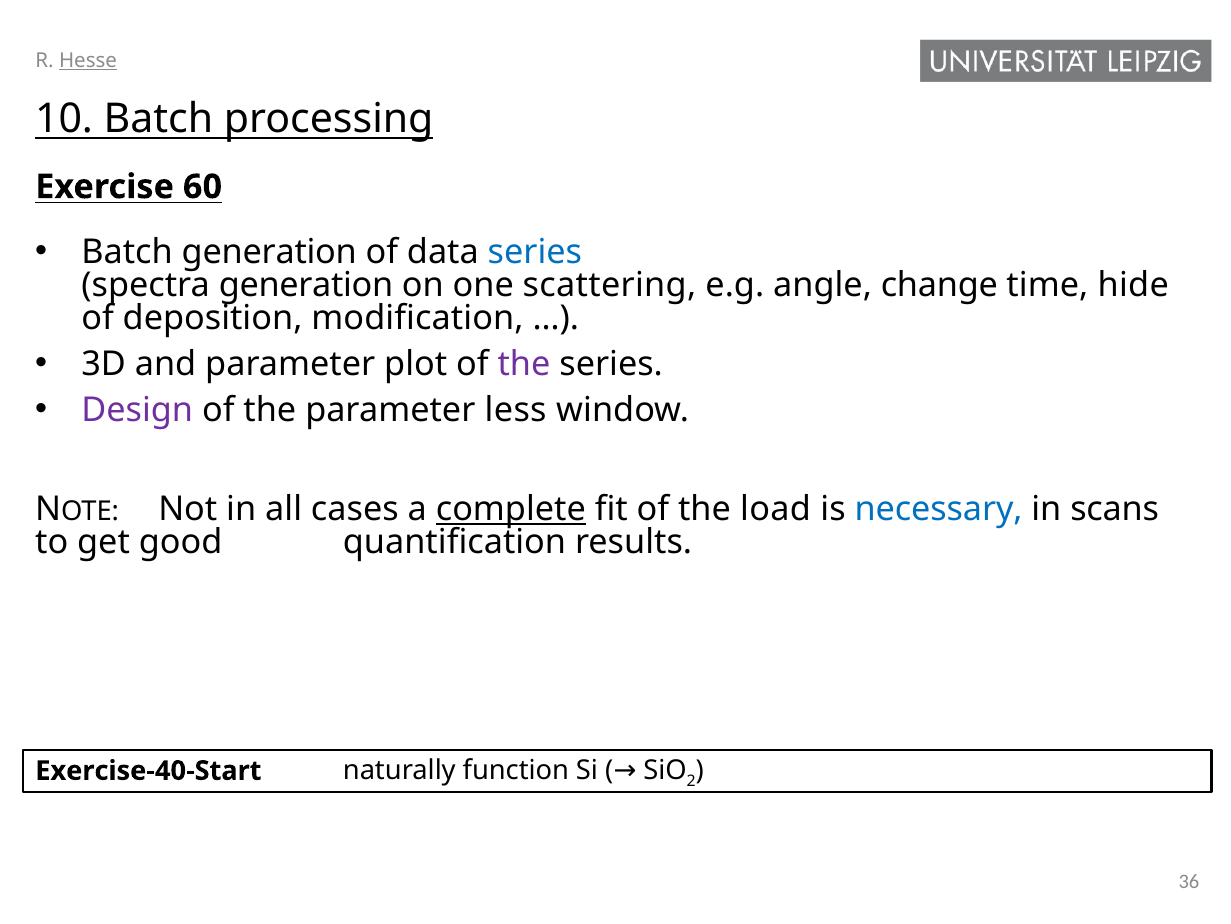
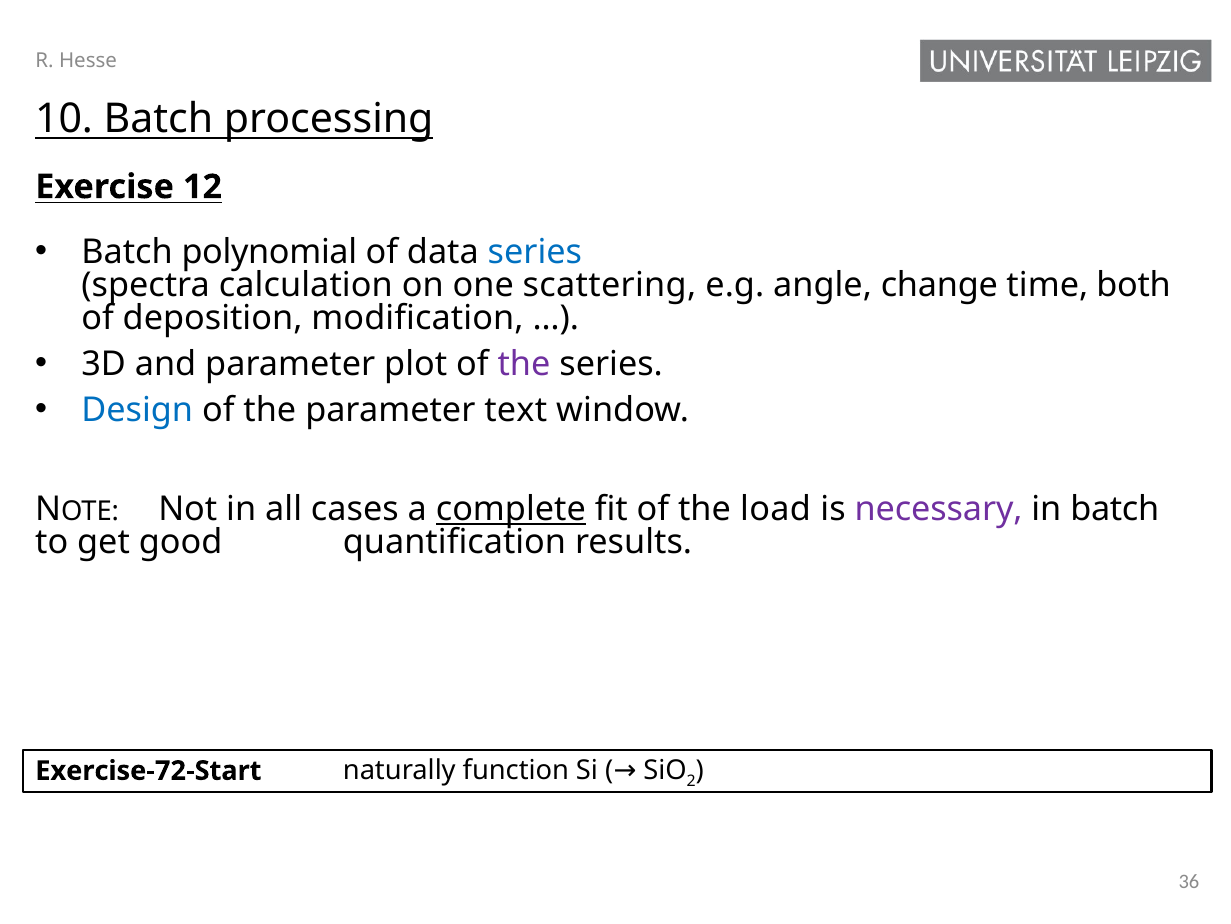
Hesse underline: present -> none (88, 61)
60: 60 -> 12 (203, 187)
Batch generation: generation -> polynomial (269, 252)
spectra generation: generation -> calculation (306, 285)
hide: hide -> both (1134, 285)
Design colour: purple -> blue (137, 410)
less: less -> text (516, 410)
necessary colour: blue -> purple (939, 508)
in scans: scans -> batch (1115, 508)
Exercise-40-Start: Exercise-40-Start -> Exercise-72-Start (148, 770)
